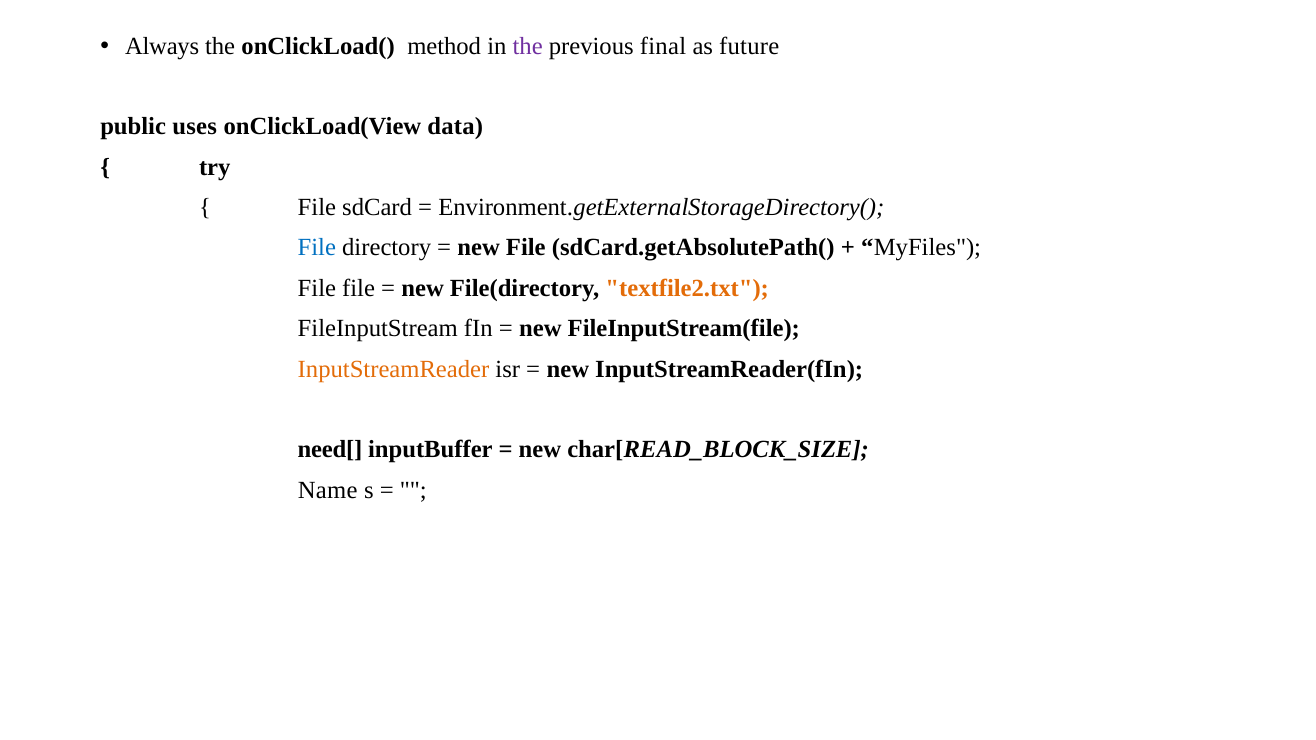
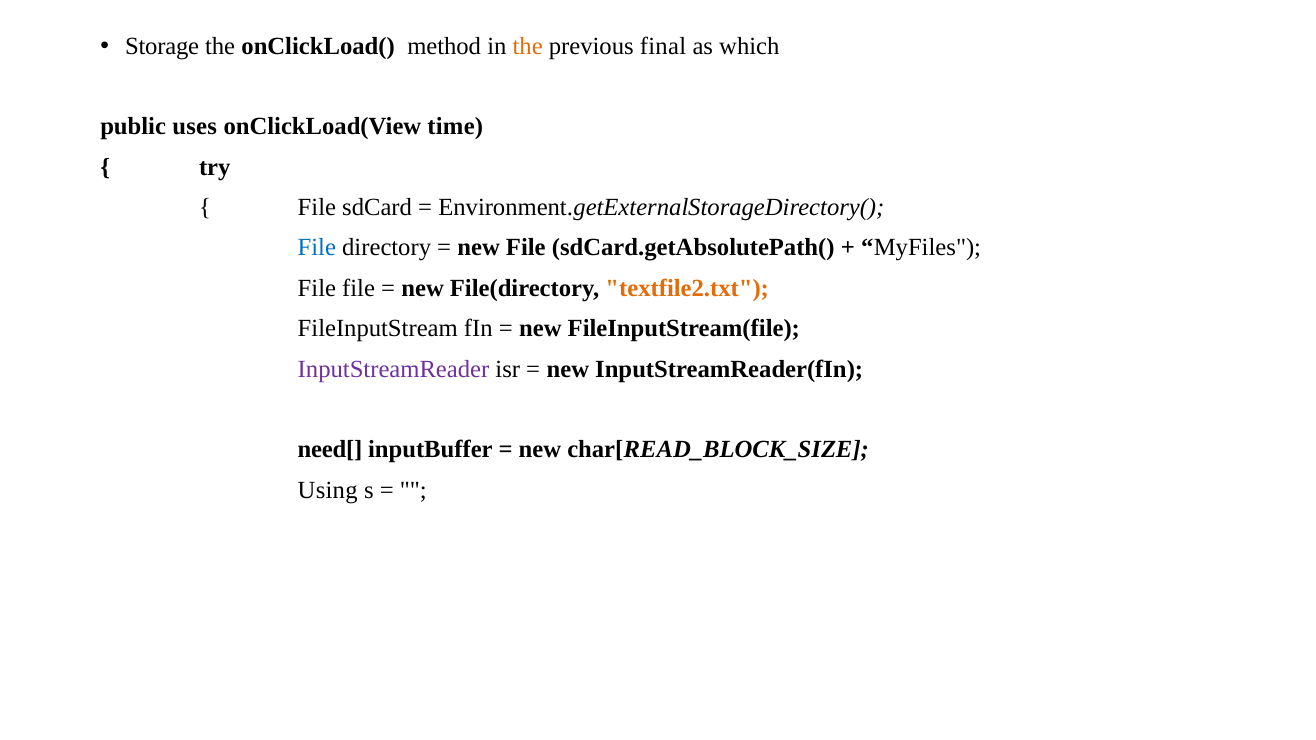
Always: Always -> Storage (162, 46)
the colour: purple -> orange (528, 46)
future: future -> which (749, 46)
data: data -> time (455, 127)
InputStreamReader colour: orange -> purple (394, 369)
Name: Name -> Using (328, 490)
